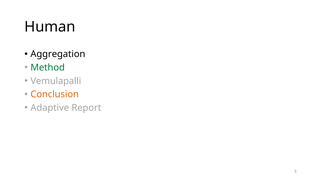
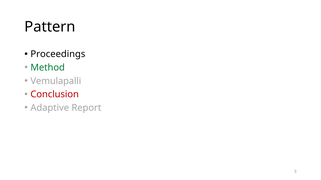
Human: Human -> Pattern (50, 27)
Aggregation: Aggregation -> Proceedings (58, 54)
Conclusion colour: orange -> red (55, 95)
